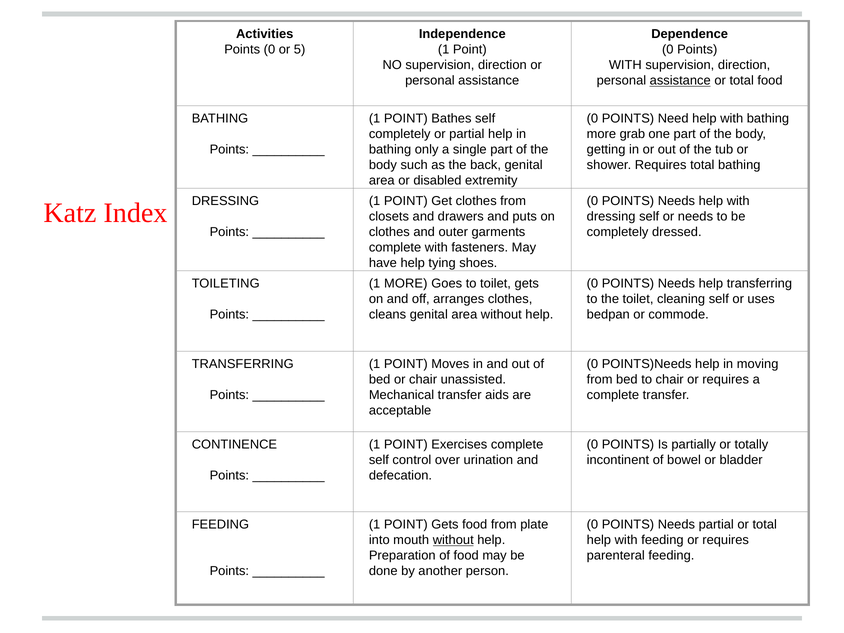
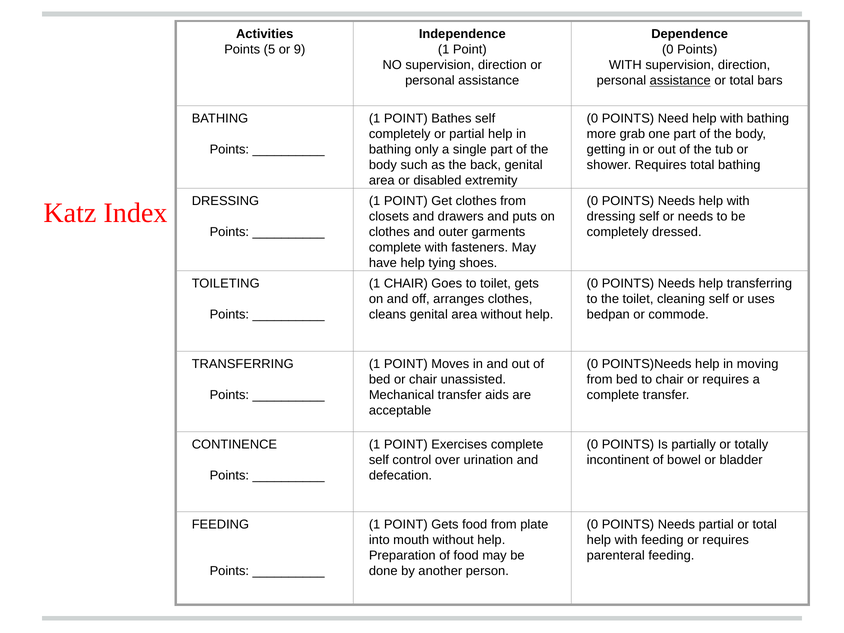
Points 0: 0 -> 5 (269, 50)
5: 5 -> 9 (300, 50)
total food: food -> bars (770, 81)
1 MORE: MORE -> CHAIR (406, 284)
without underline: present -> none (453, 540)
